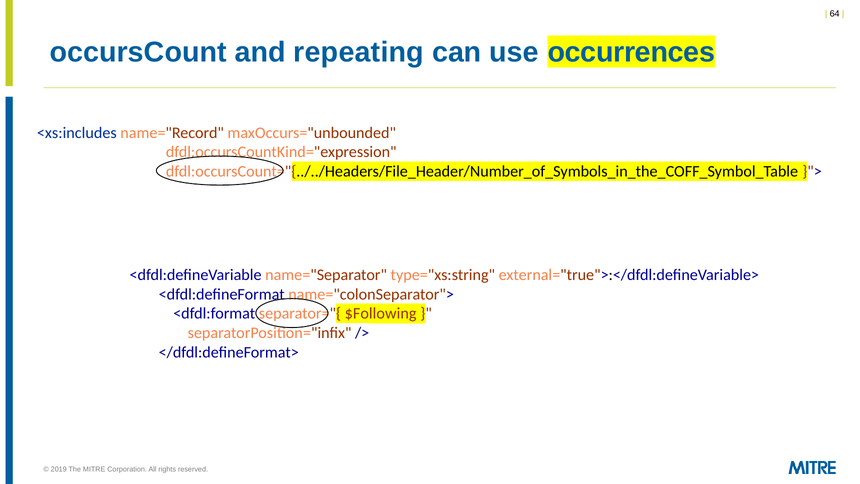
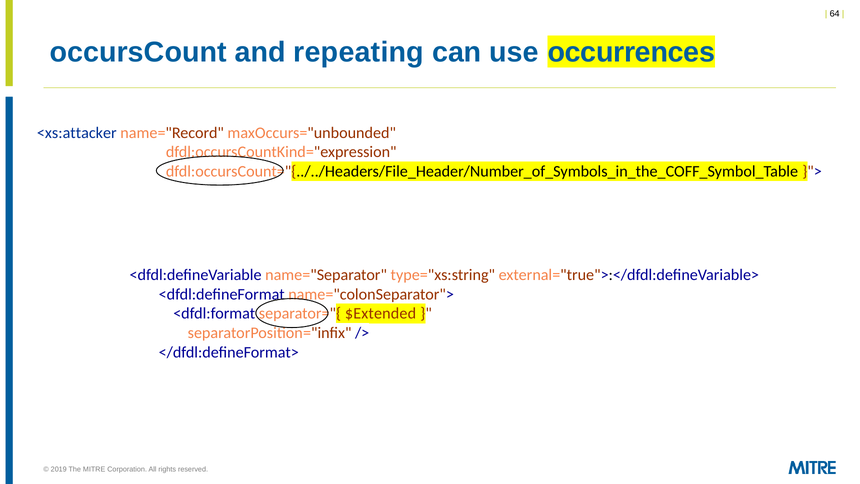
<xs:includes: <xs:includes -> <xs:attacker (77, 133)
$Following: $Following -> $Extended (381, 313)
